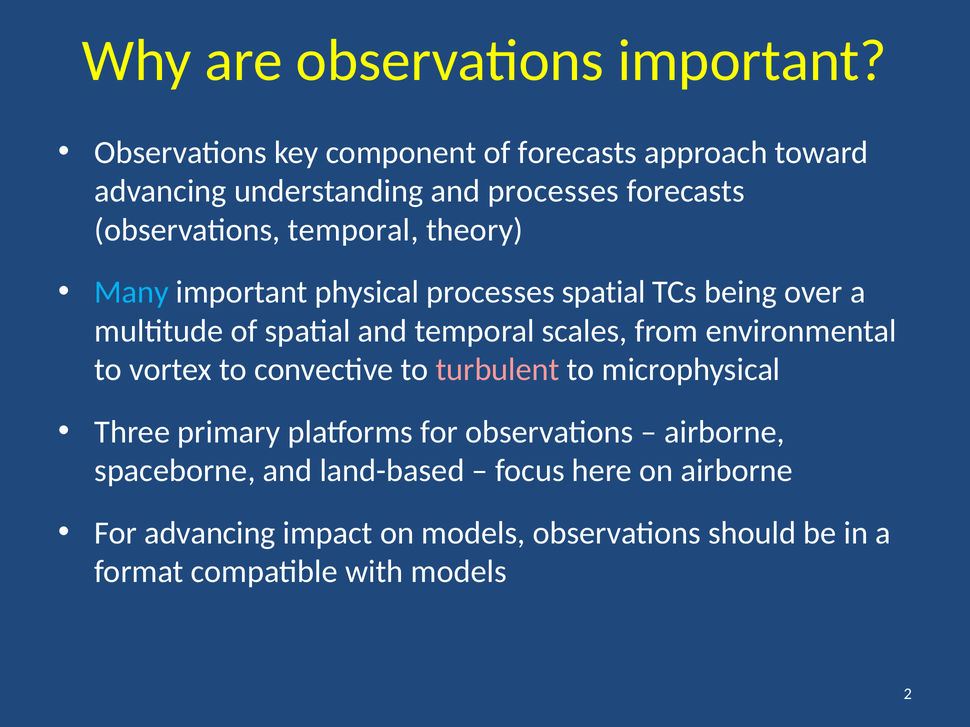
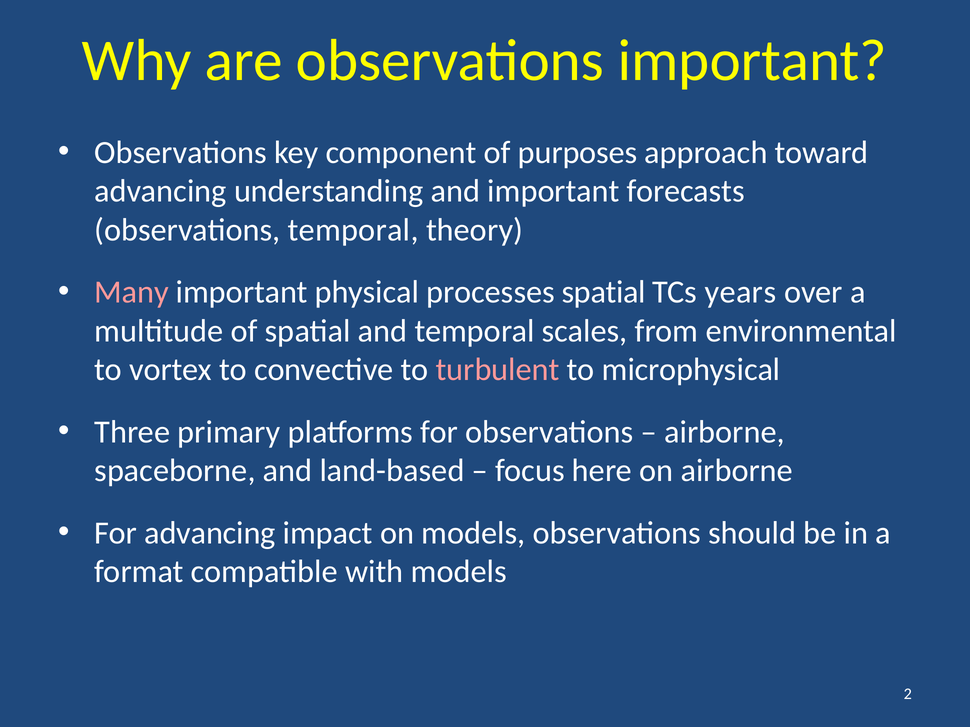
of forecasts: forecasts -> purposes (578, 153)
and processes: processes -> important (554, 191)
Many colour: light blue -> pink (132, 292)
being: being -> years (740, 292)
